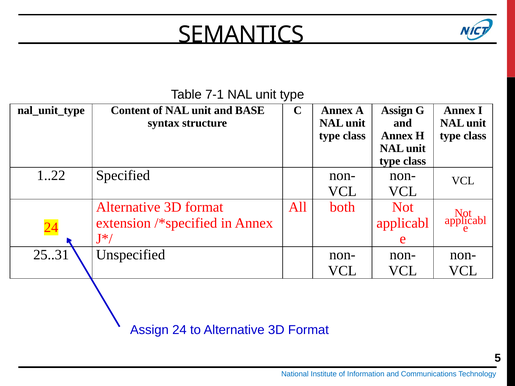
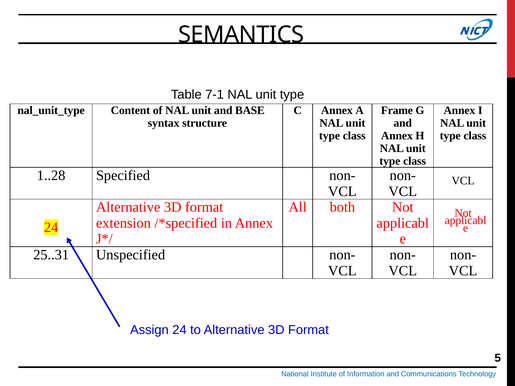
Assign: Assign -> Frame (397, 110)
1..22: 1..22 -> 1..28 (51, 176)
